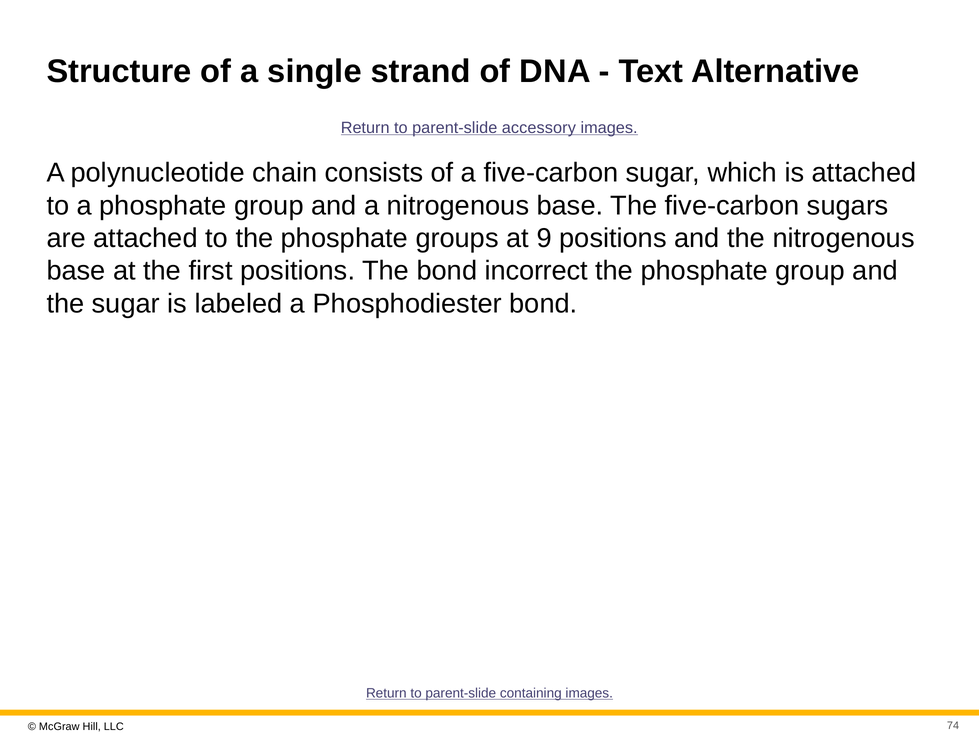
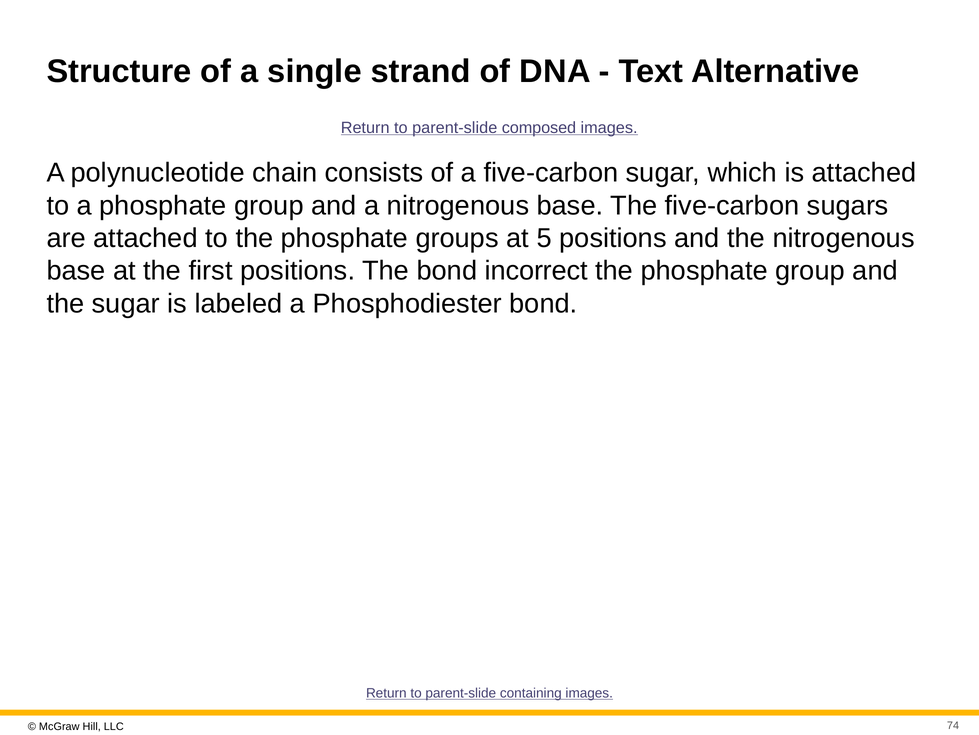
accessory: accessory -> composed (539, 128)
9: 9 -> 5 (544, 238)
